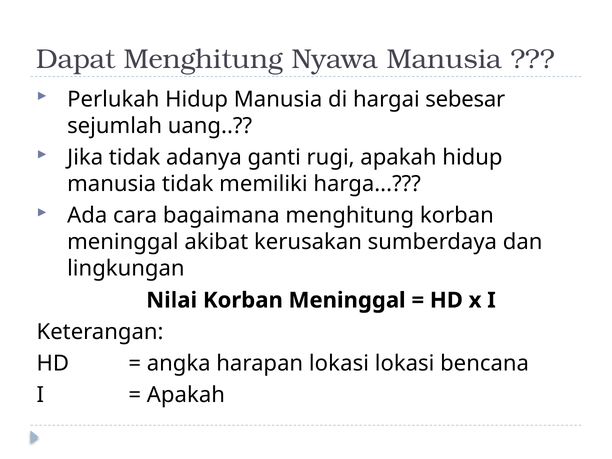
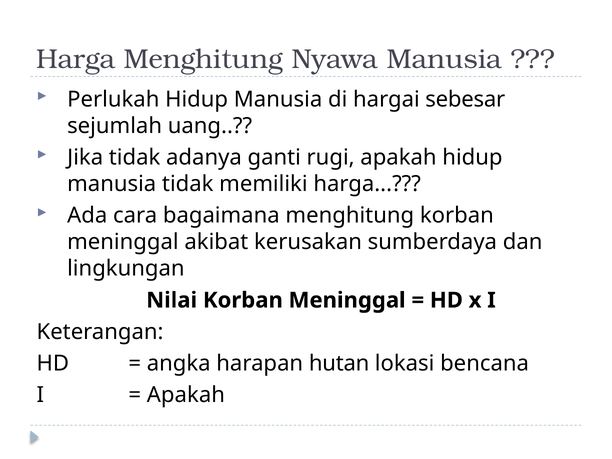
Dapat: Dapat -> Harga (76, 59)
harapan lokasi: lokasi -> hutan (339, 363)
